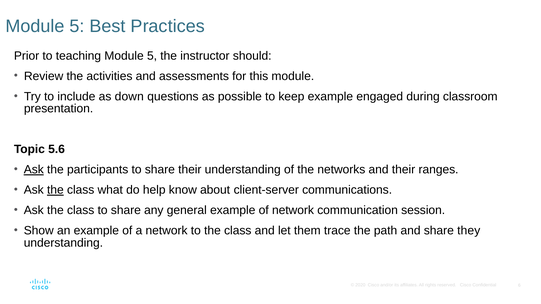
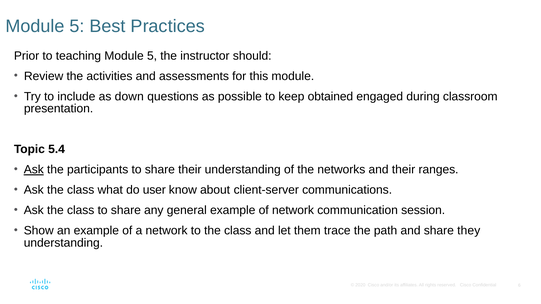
keep example: example -> obtained (330, 97)
5.6: 5.6 -> 5.4 (57, 149)
the underline: present -> none (55, 190)
help: help -> user (154, 190)
